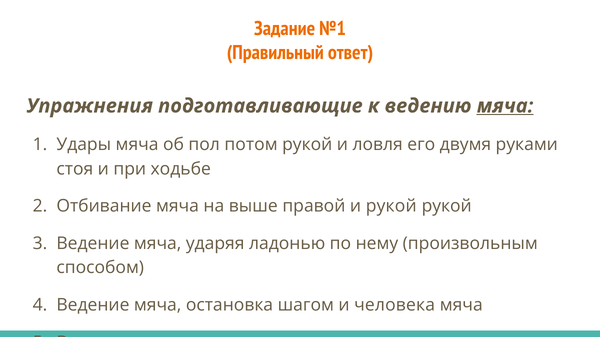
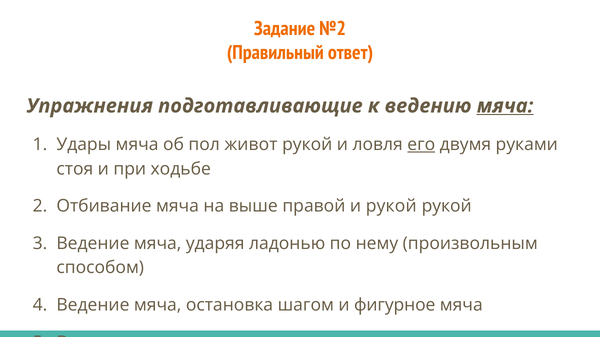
№1: №1 -> №2 (333, 29)
потом: потом -> живот (251, 145)
его underline: none -> present (421, 145)
человека: человека -> фигурное (395, 306)
